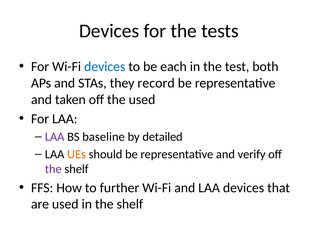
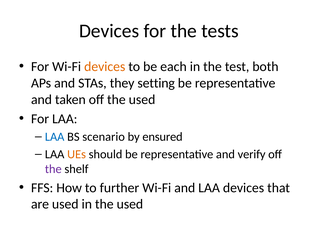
devices colour: blue -> orange (105, 66)
record: record -> setting (156, 83)
LAA colour: purple -> blue (55, 137)
baseline: baseline -> scenario (104, 137)
detailed: detailed -> ensured (163, 137)
in the shelf: shelf -> used (130, 204)
